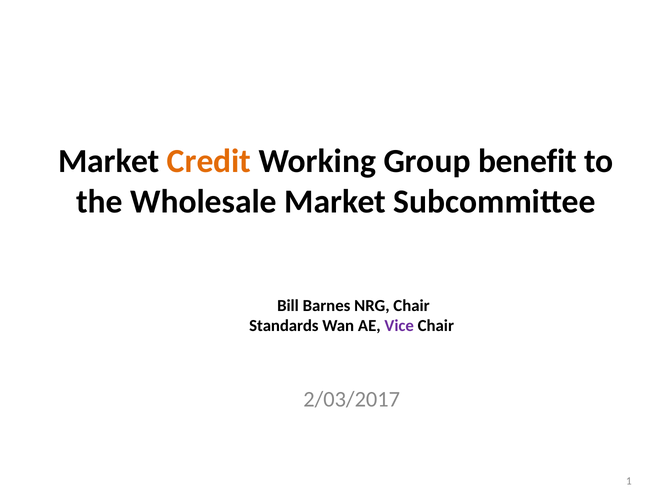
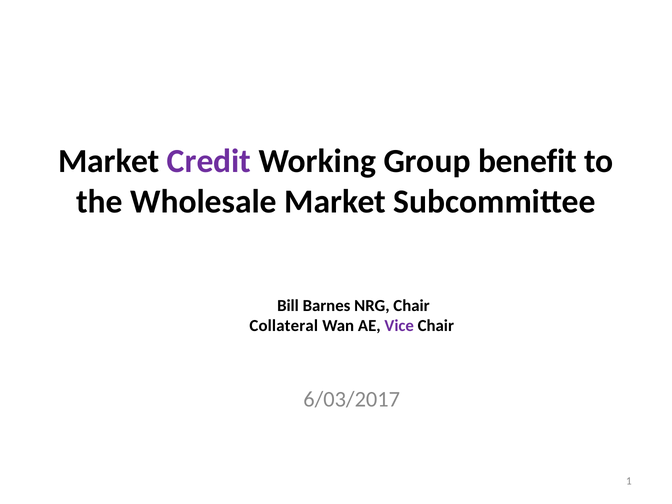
Credit colour: orange -> purple (209, 161)
Standards: Standards -> Collateral (284, 326)
2/03/2017: 2/03/2017 -> 6/03/2017 (352, 399)
